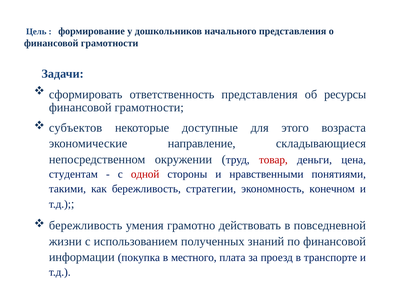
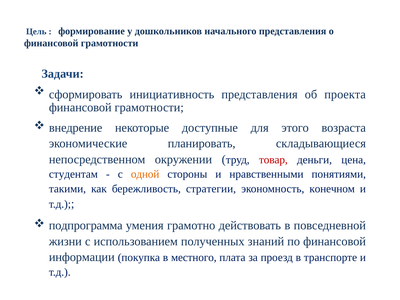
ответственность: ответственность -> инициативность (172, 94)
ресурсы: ресурсы -> проекта (345, 94)
субъектов: субъектов -> внедрение (76, 128)
направление: направление -> планировать (202, 143)
одной colour: red -> orange (145, 174)
бережливость: бережливость -> подпрограмма (86, 226)
